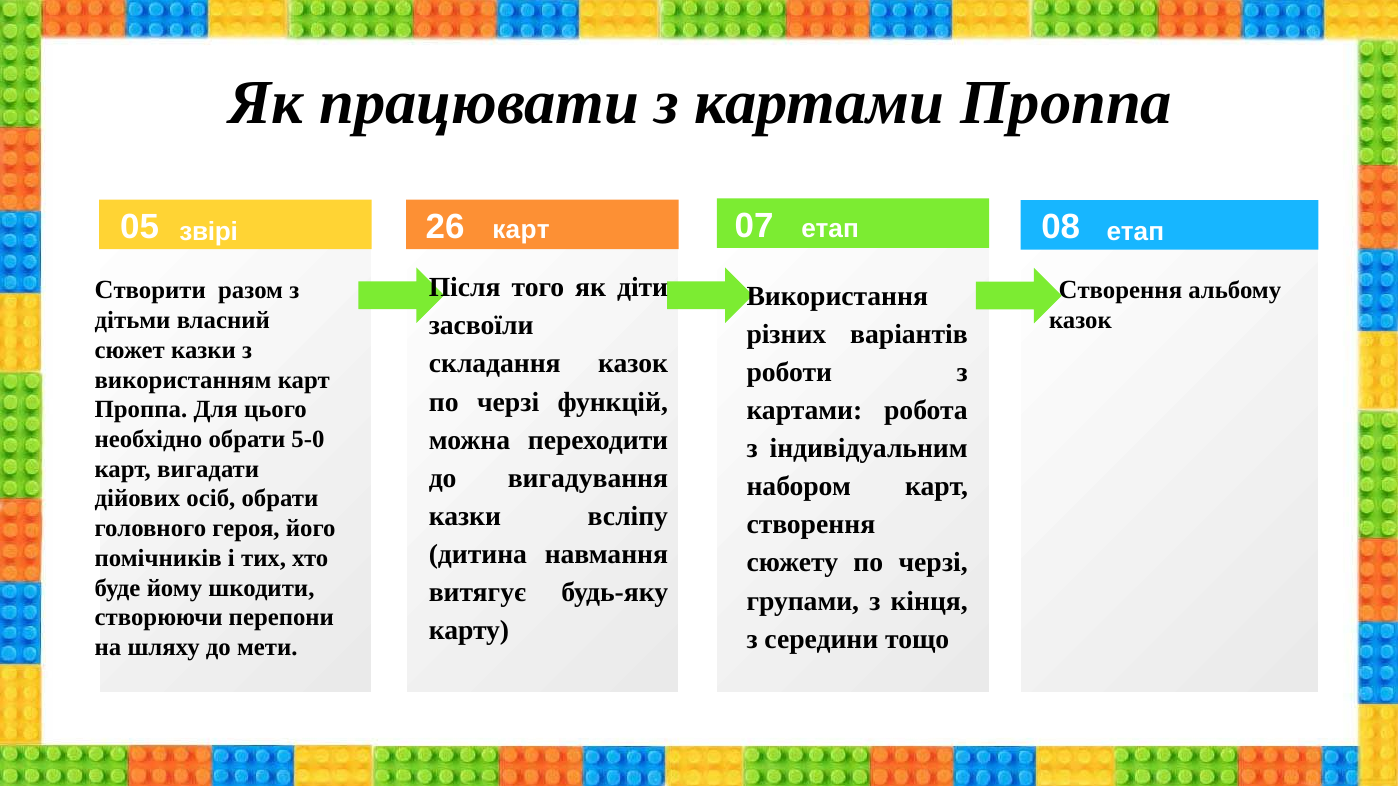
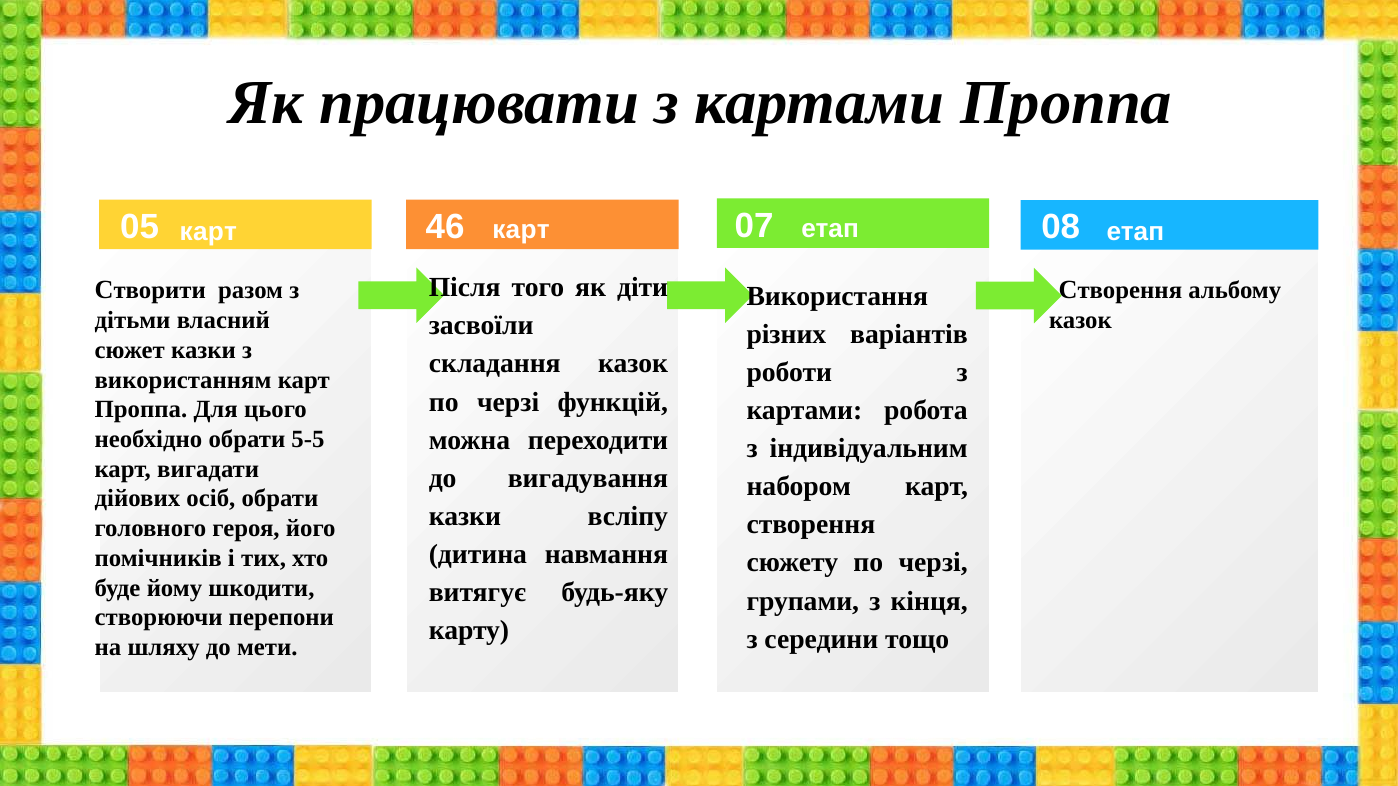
26: 26 -> 46 (445, 227)
звірі: звірі -> карт (208, 232)
5-0: 5-0 -> 5-5 (308, 440)
